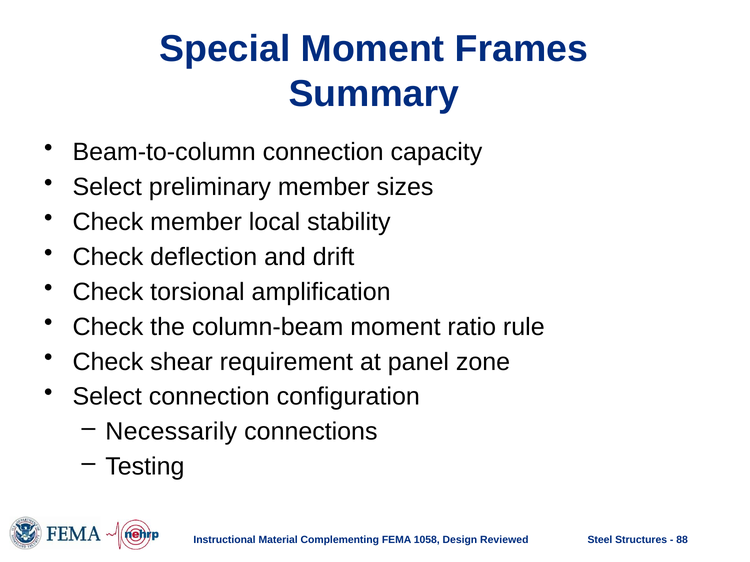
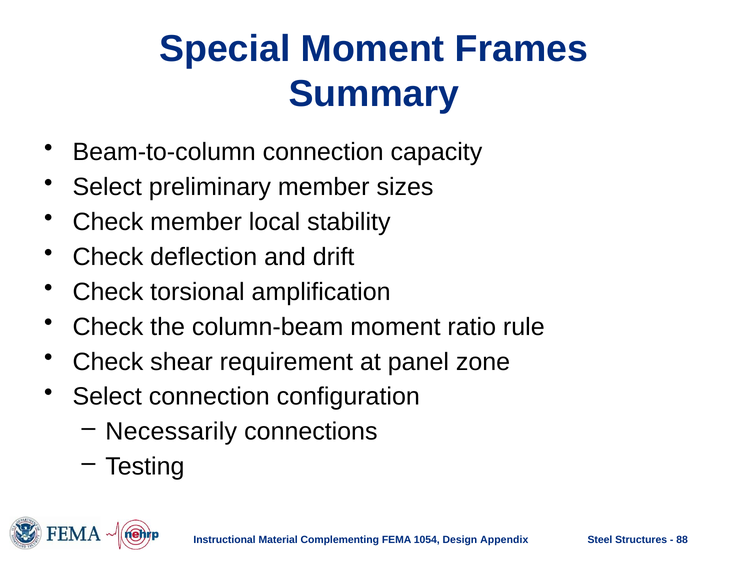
1058: 1058 -> 1054 (427, 540)
Reviewed: Reviewed -> Appendix (504, 540)
